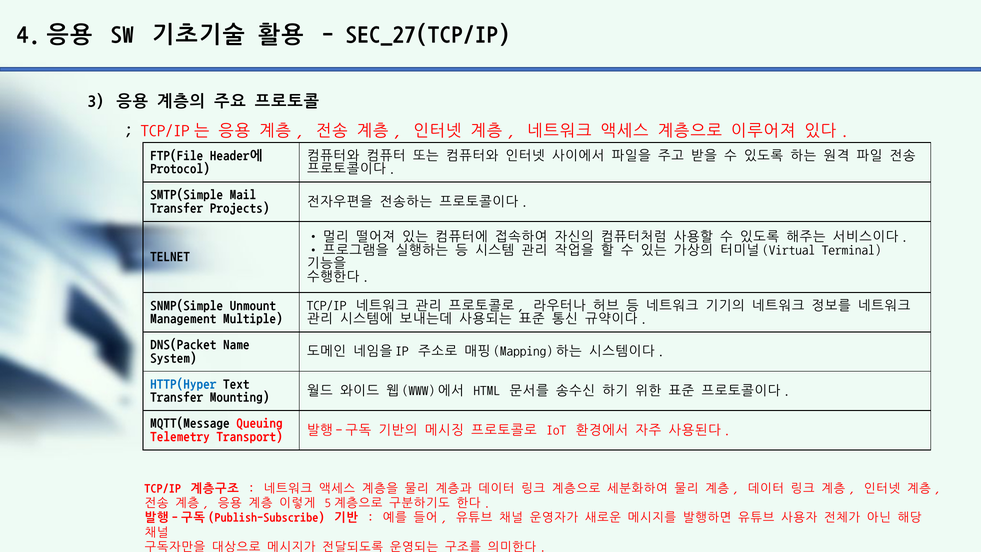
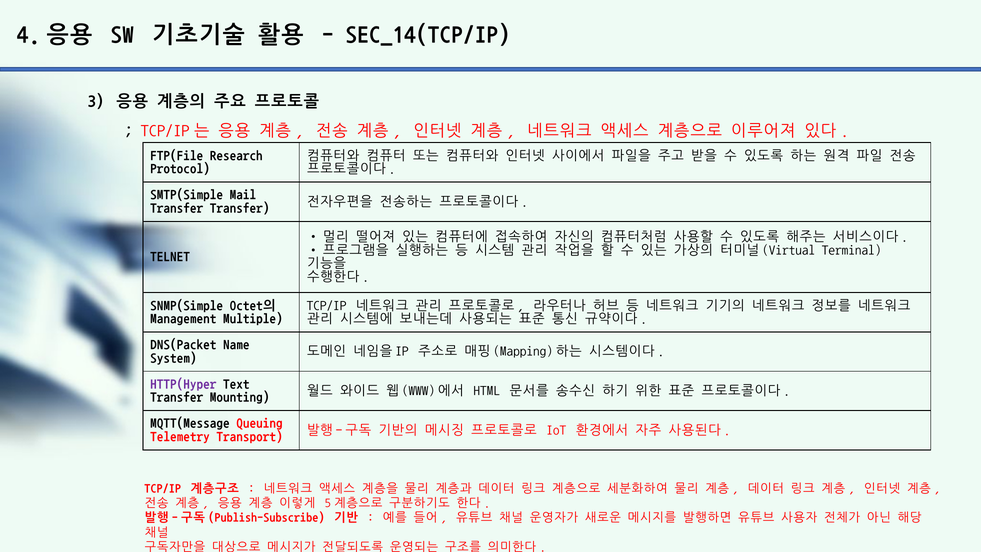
SEC_27(TCP/IP: SEC_27(TCP/IP -> SEC_14(TCP/IP (428, 34)
Header에: Header에 -> Research (236, 155)
Transfer Projects: Projects -> Transfer (240, 208)
Unmount: Unmount -> Octet의 (253, 305)
HTTP(Hyper colour: blue -> purple (183, 384)
